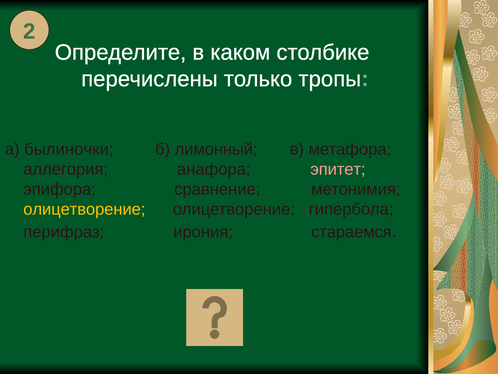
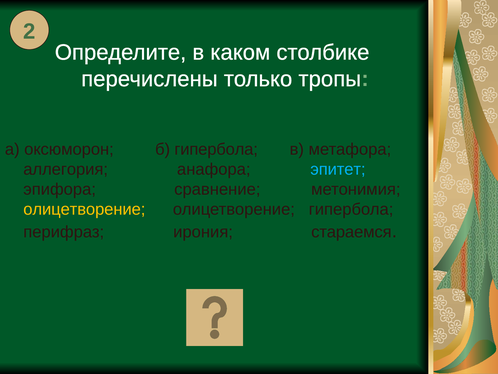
былиночки: былиночки -> оксюморон (69, 149)
б лимонный: лимонный -> гипербола (216, 149)
эпитет colour: pink -> light blue (338, 169)
